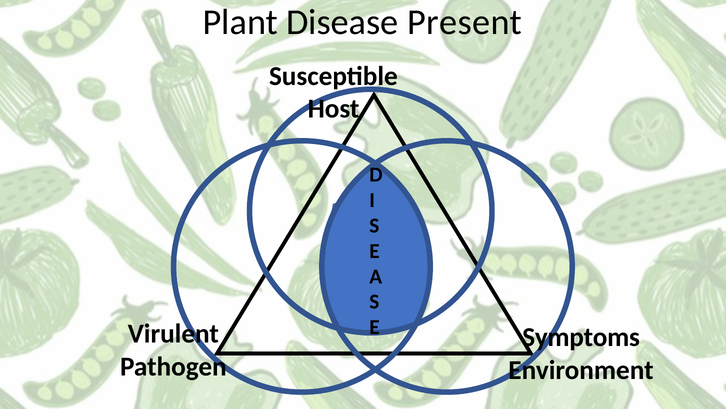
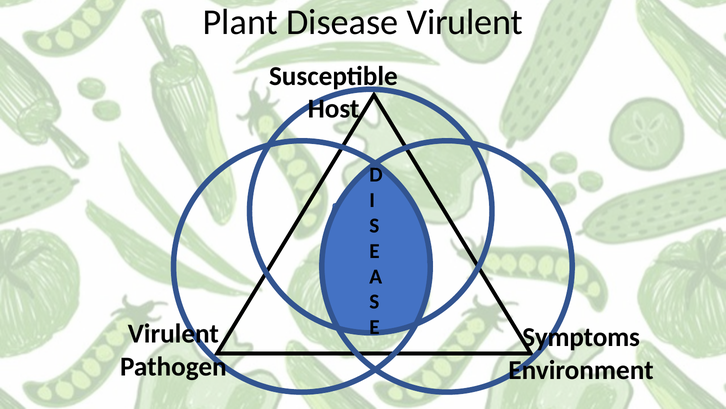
Disease Present: Present -> Virulent (465, 22)
